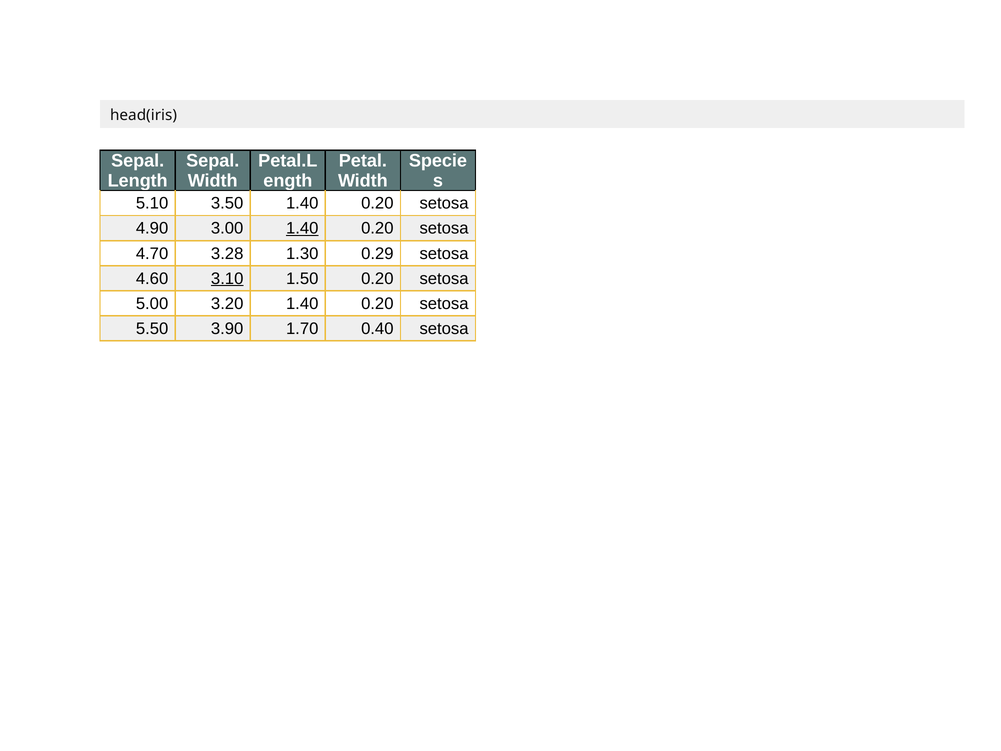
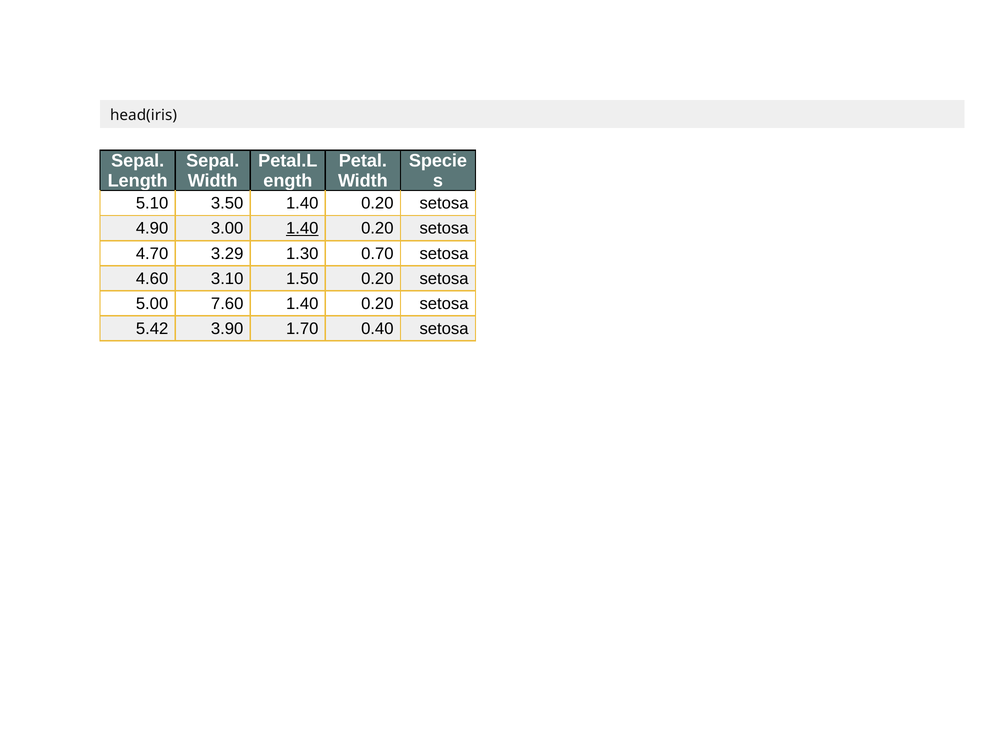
3.28: 3.28 -> 3.29 (227, 253)
0.29: 0.29 -> 0.70 (377, 253)
3.10 underline: present -> none (227, 278)
3.20: 3.20 -> 7.60 (227, 303)
5.50: 5.50 -> 5.42 (152, 328)
